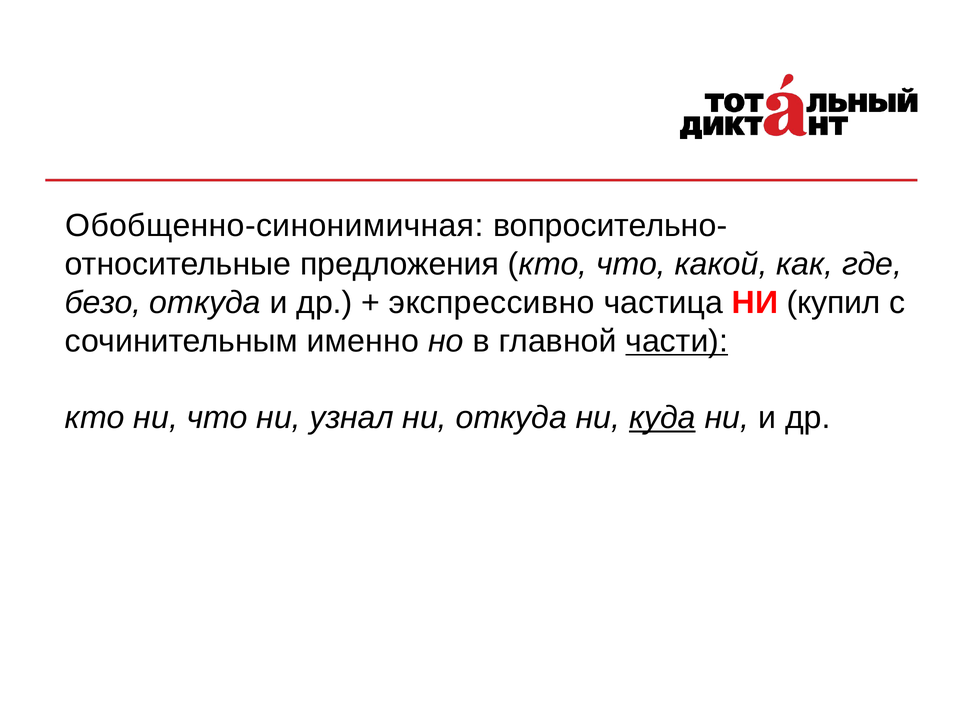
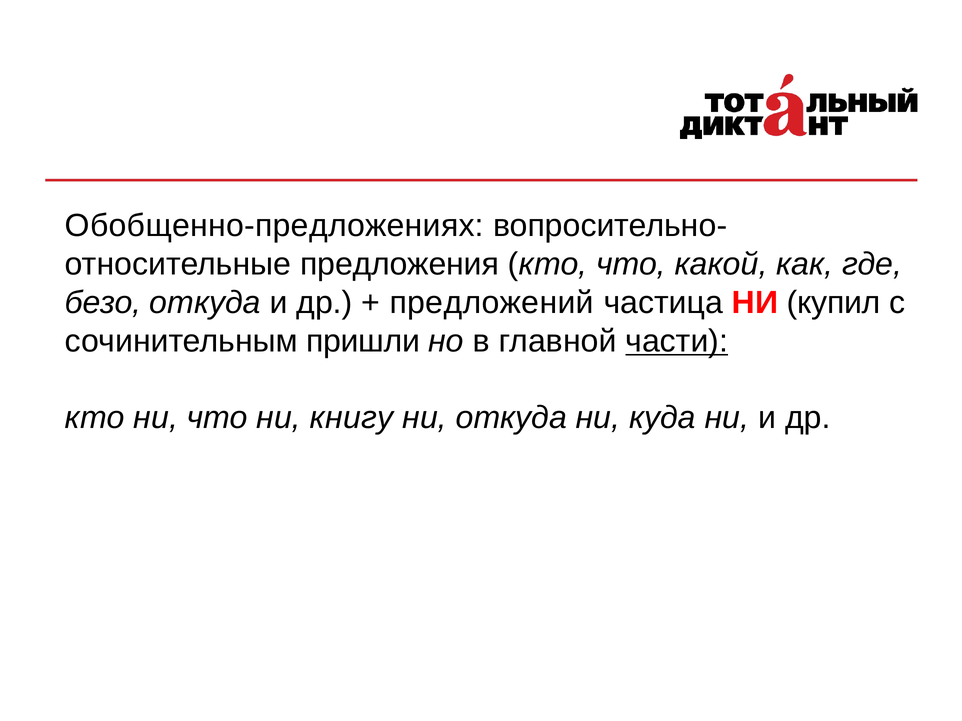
Обобщенно-синонимичная: Обобщенно-синонимичная -> Обобщенно-предложениях (274, 226)
экспрессивно: экспрессивно -> предложений (492, 303)
именно: именно -> пришли (363, 341)
узнал: узнал -> книгу (351, 418)
куда underline: present -> none (662, 418)
